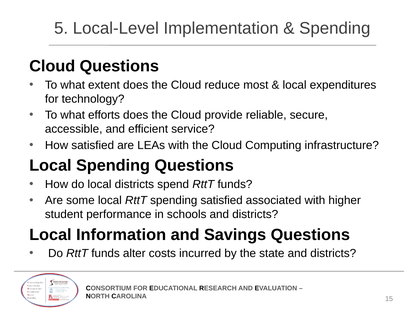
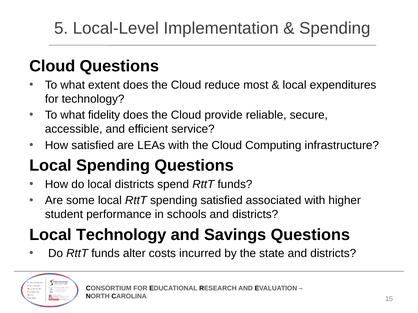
efforts: efforts -> fidelity (104, 115)
Local Information: Information -> Technology (121, 235)
